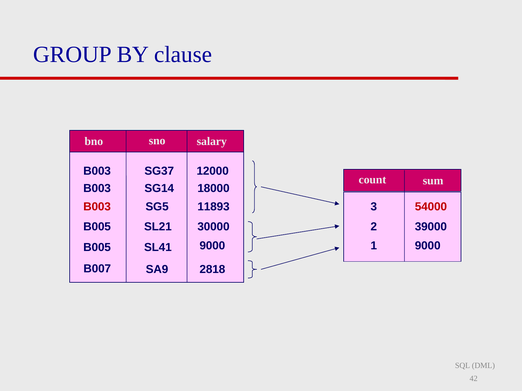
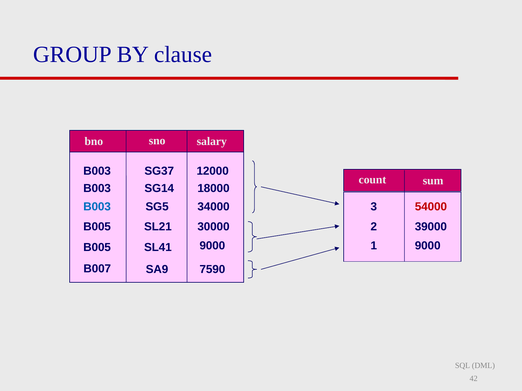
B003 colour: red -> blue (97, 207)
11893: 11893 -> 34000 (213, 207)
2818: 2818 -> 7590 (212, 270)
